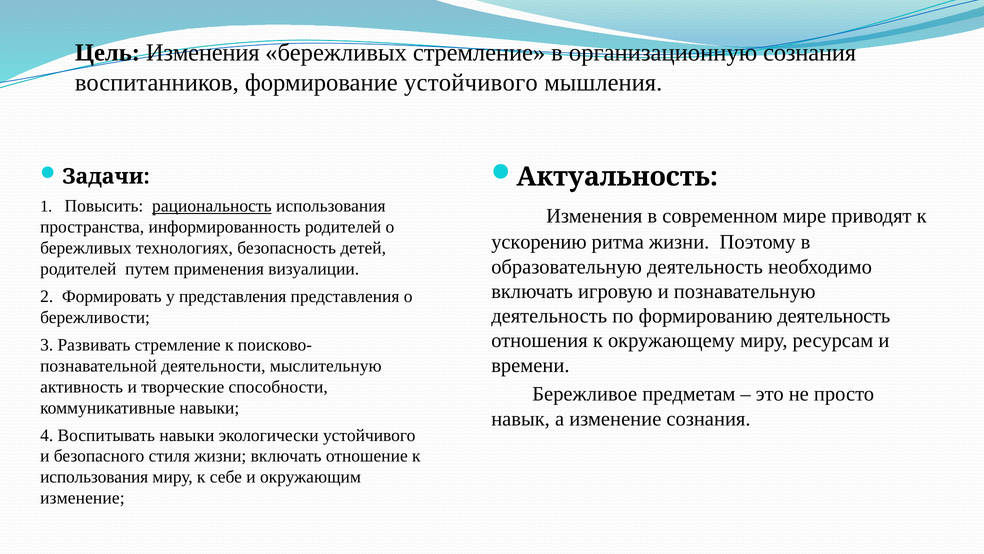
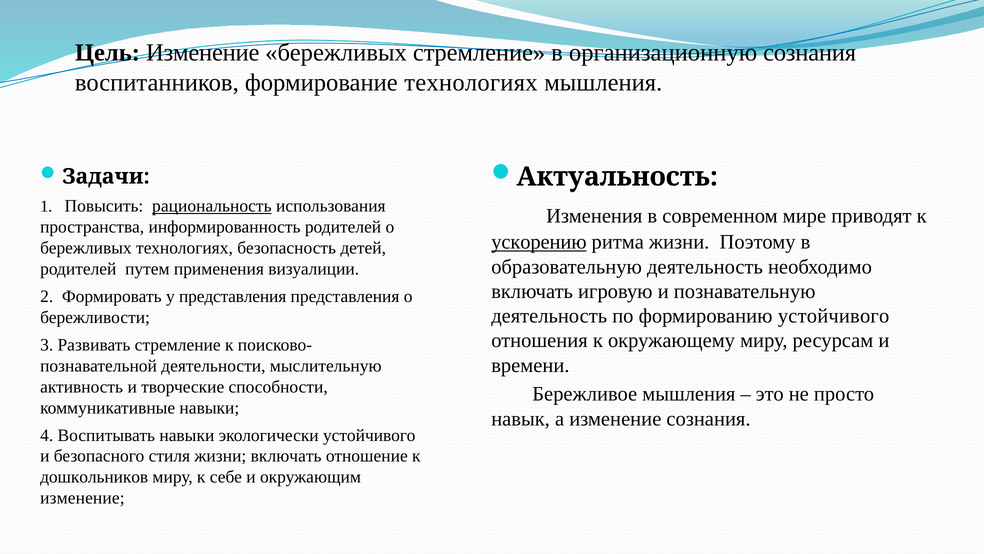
Цель Изменения: Изменения -> Изменение (203, 53)
формирование устойчивого: устойчивого -> технологиях (471, 82)
ускорению underline: none -> present (539, 242)
формированию деятельность: деятельность -> устойчивого (834, 316)
Бережливое предметам: предметам -> мышления (689, 394)
использования: использования -> дошкольников (94, 477)
